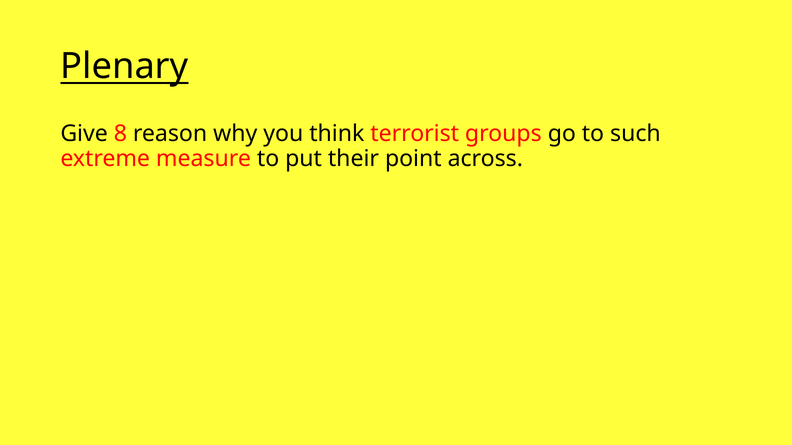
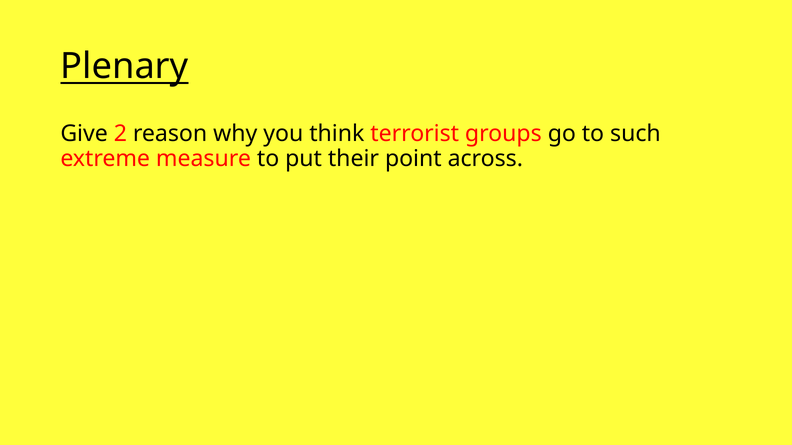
8: 8 -> 2 (120, 134)
